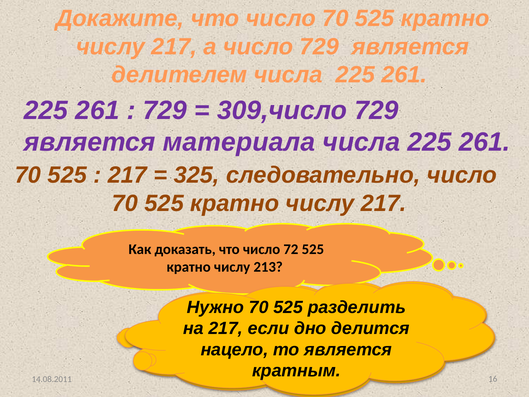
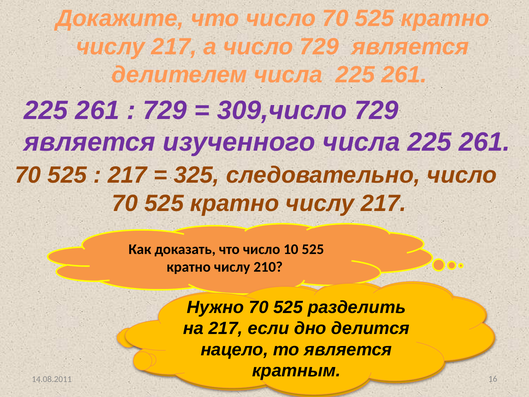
материала: материала -> изученного (239, 142)
72: 72 -> 10 (291, 249)
213: 213 -> 210 (268, 267)
